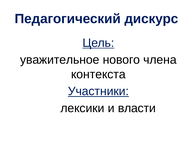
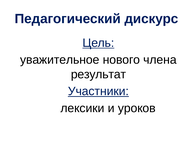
контекста: контекста -> результат (98, 74)
власти: власти -> уроков (137, 108)
